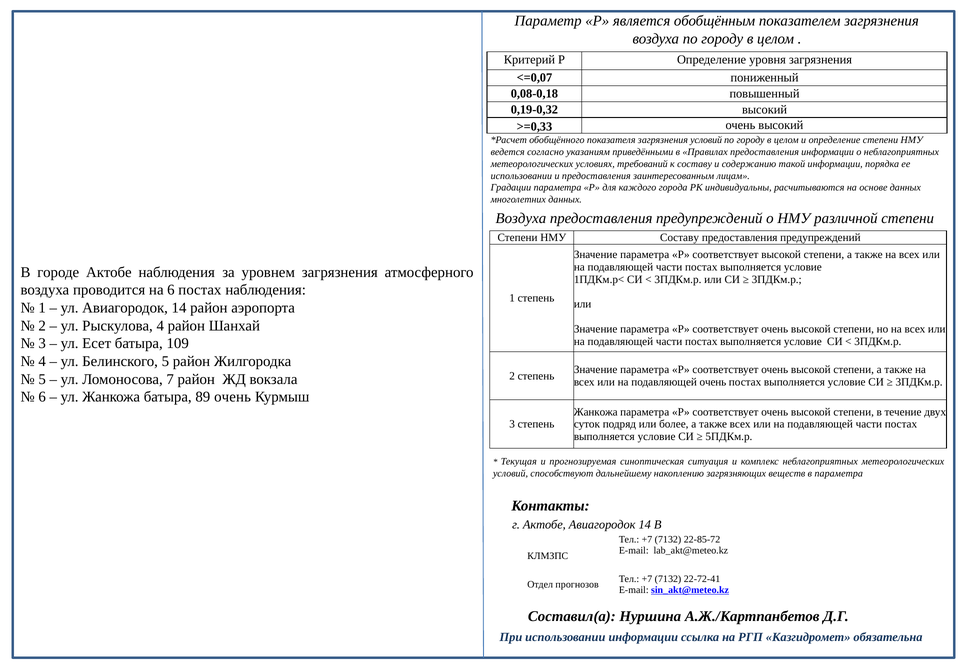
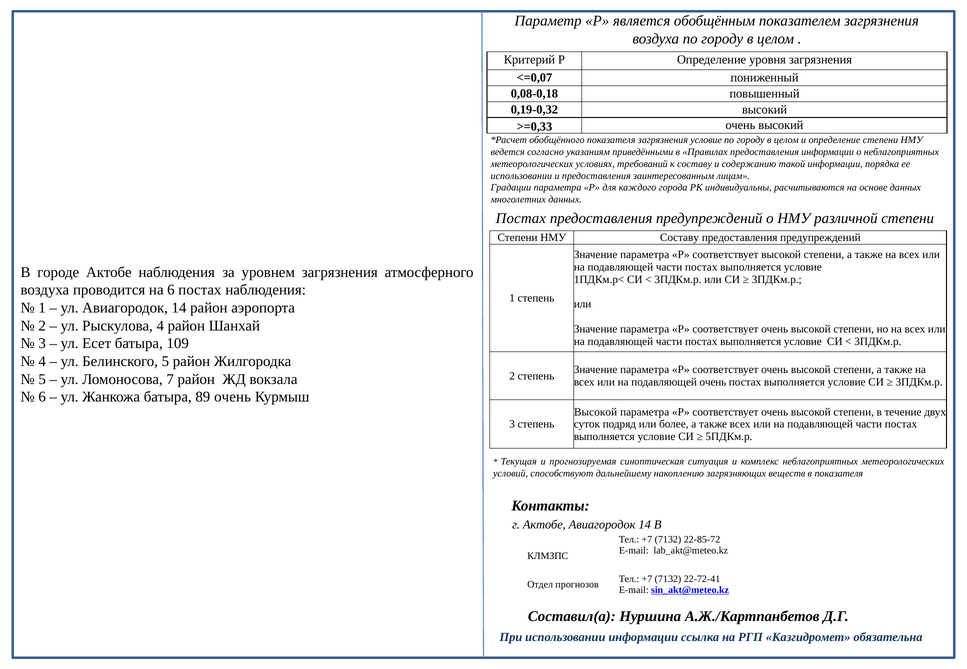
загрязнения условий: условий -> условие (706, 140)
Воздуха: Воздуха -> Постах (521, 218)
Жанкожа: Жанкожа -> Высокой (596, 412)
в параметра: параметра -> показателя (839, 474)
